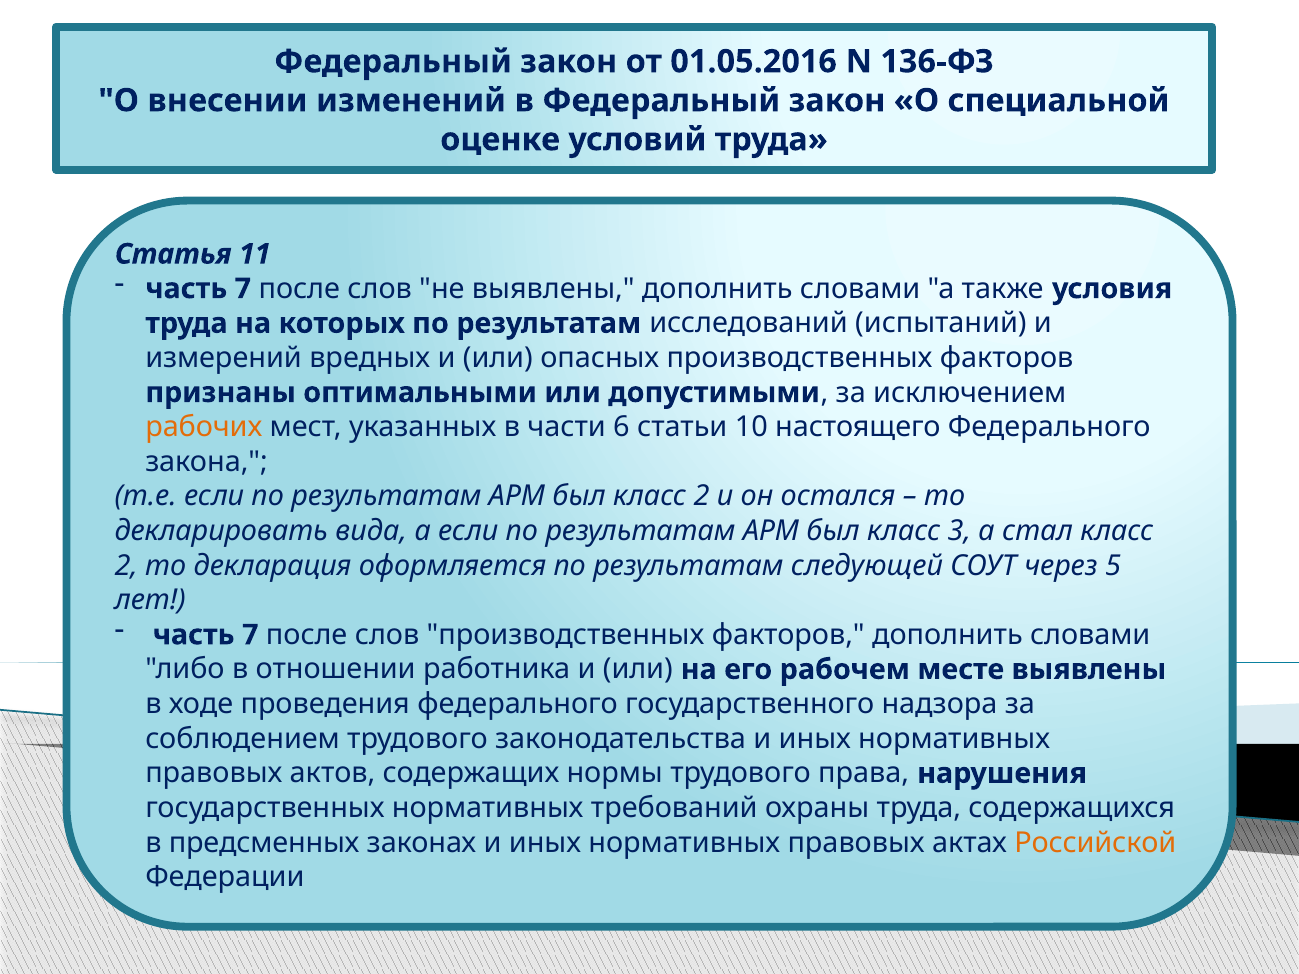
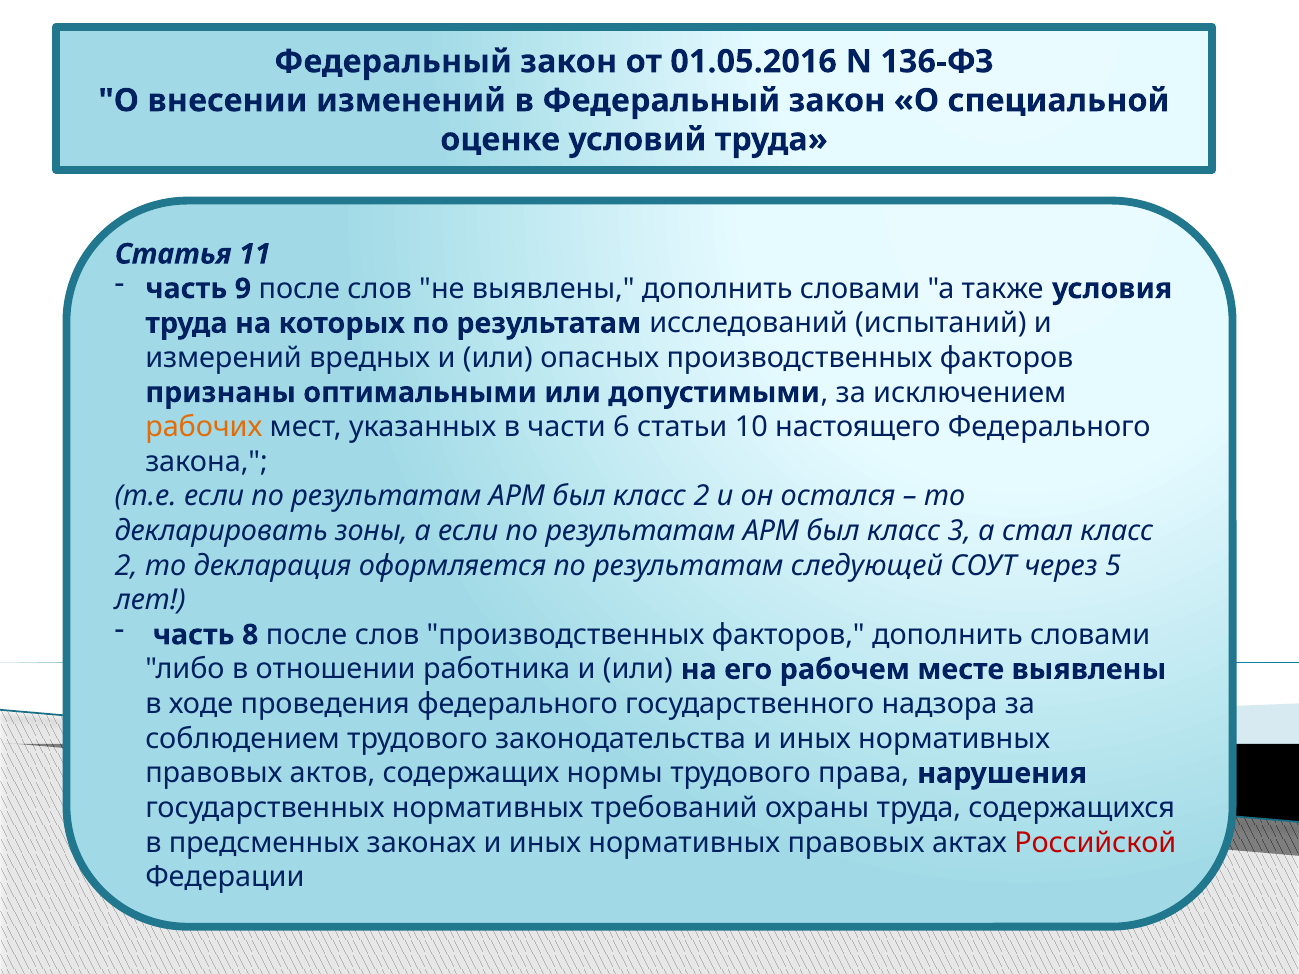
7: 7 -> 9 (243, 289)
вида: вида -> зоны (371, 531)
7: 7 -> 8 (250, 635)
Российской colour: orange -> red (1095, 843)
